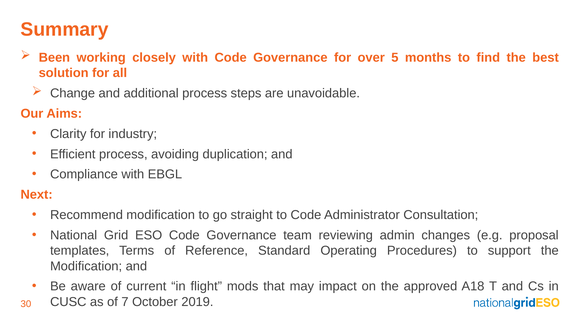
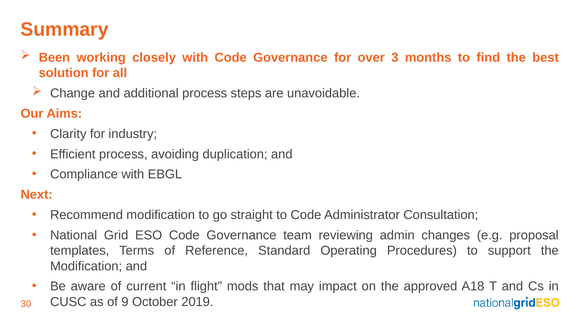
5: 5 -> 3 (395, 58)
7: 7 -> 9 (125, 302)
